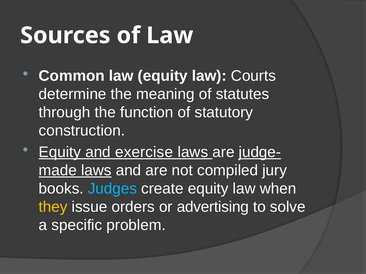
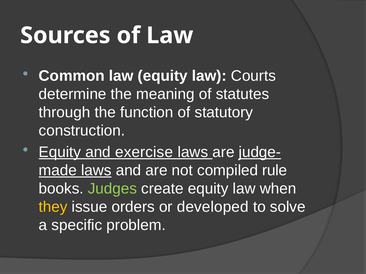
jury: jury -> rule (275, 171)
Judges colour: light blue -> light green (112, 189)
advertising: advertising -> developed (213, 207)
